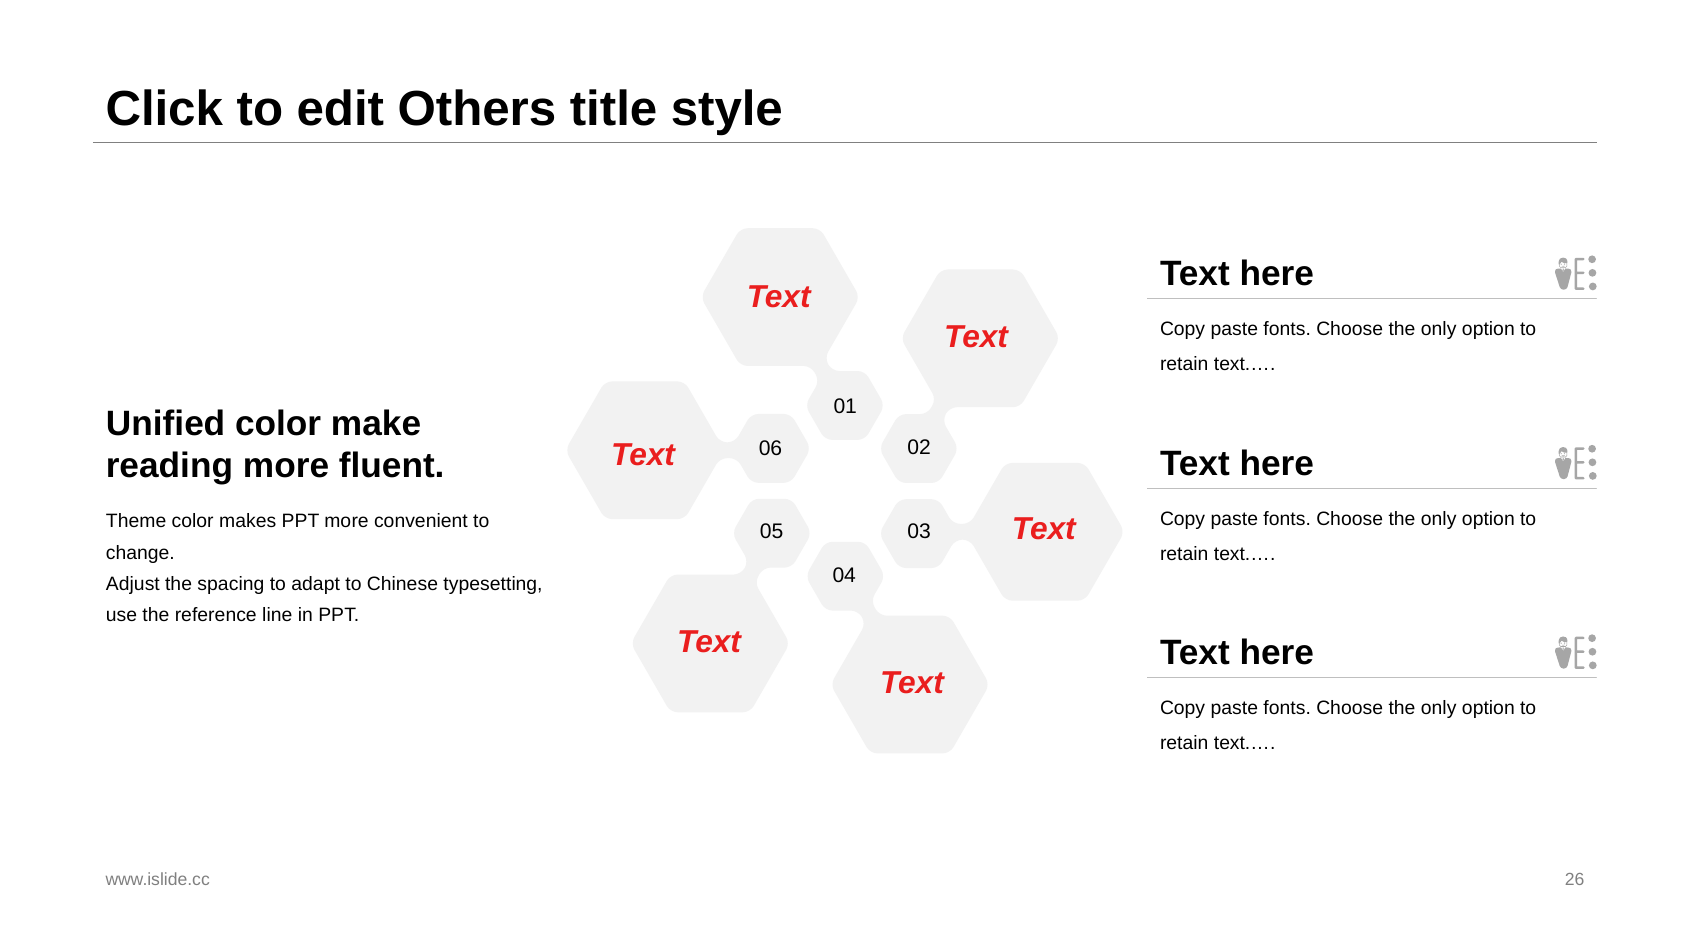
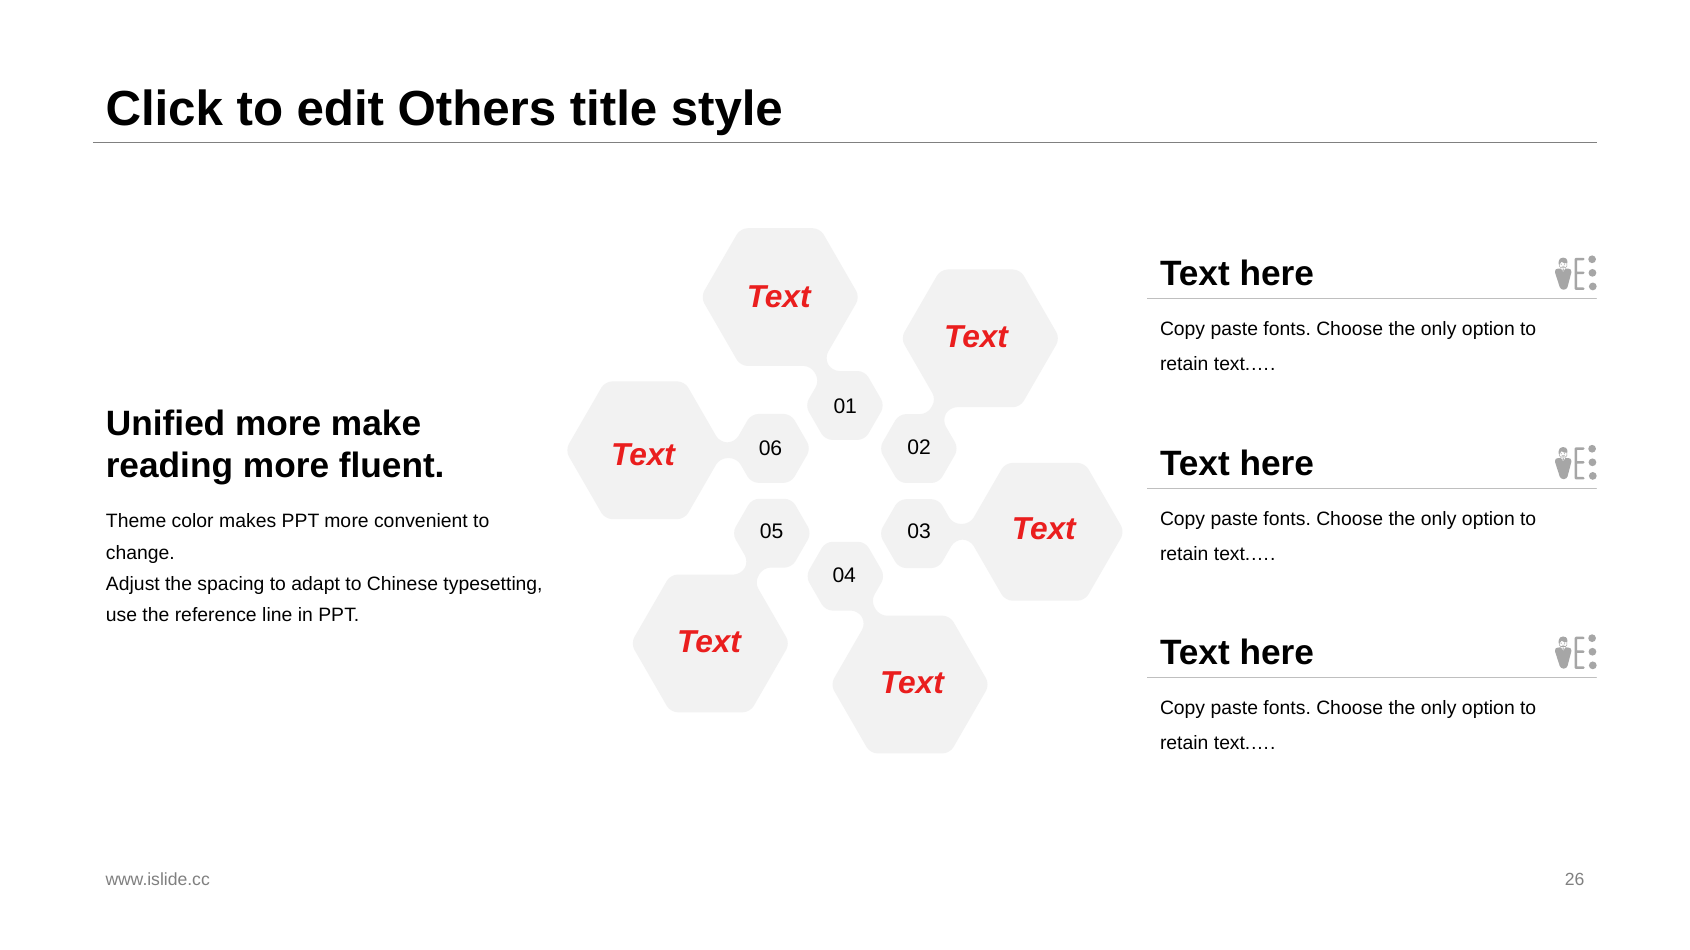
Unified color: color -> more (278, 424)
